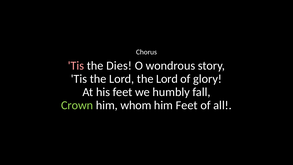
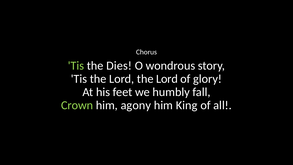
Tis colour: pink -> light green (76, 66)
whom: whom -> agony (136, 105)
him Feet: Feet -> King (187, 105)
